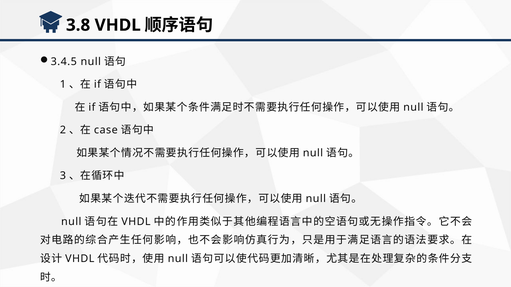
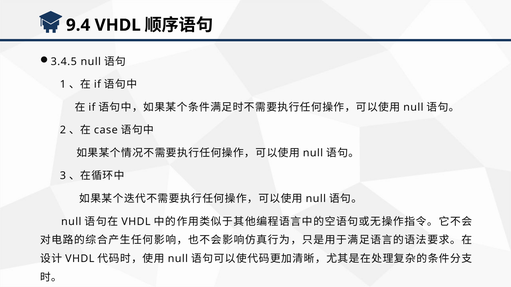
3.8: 3.8 -> 9.4 (78, 25)
